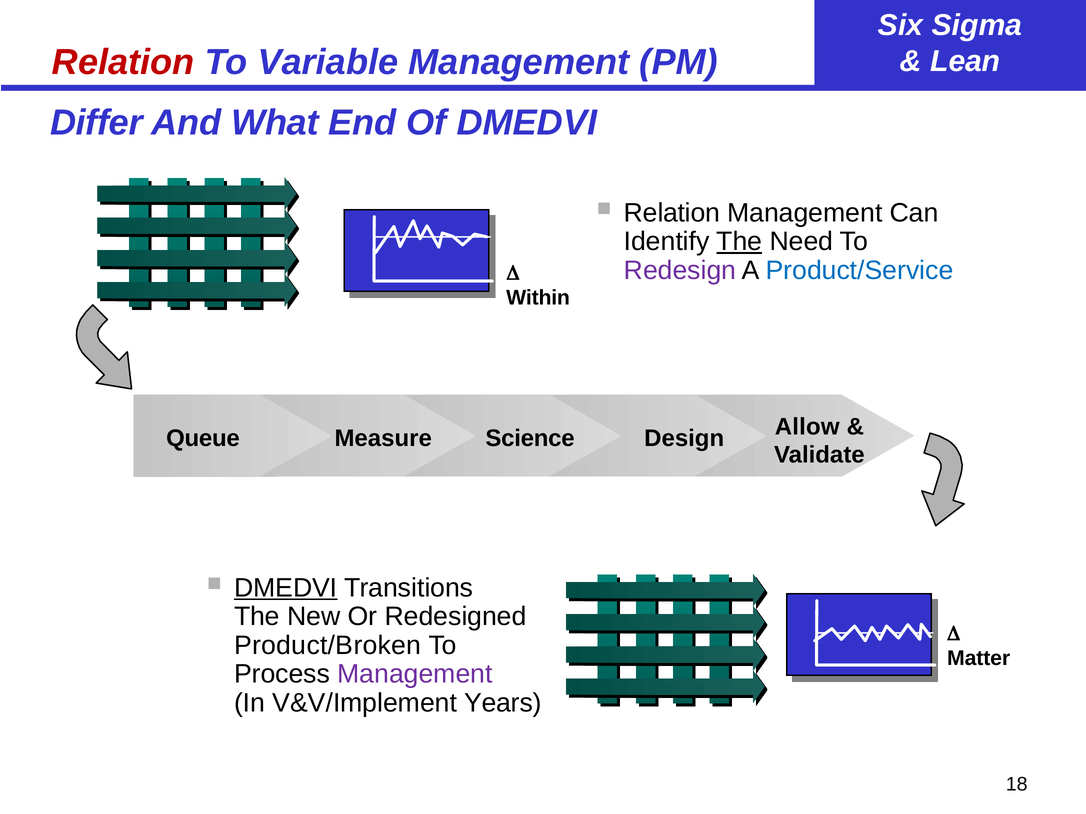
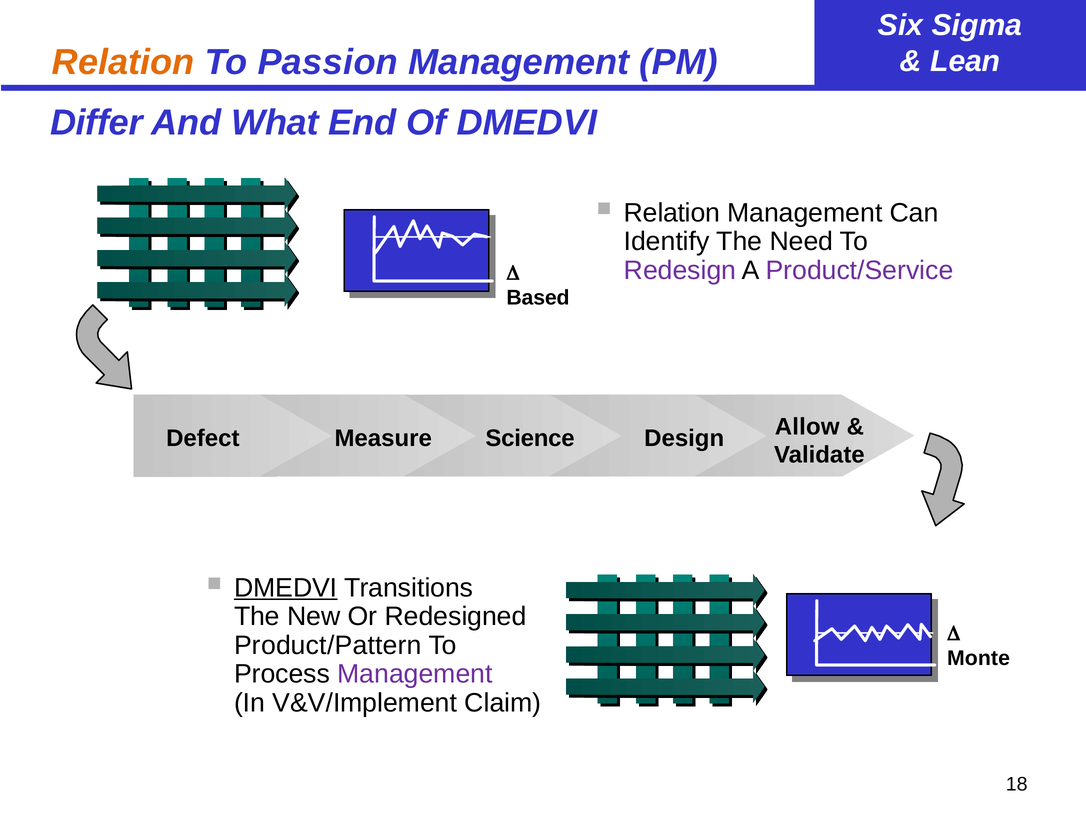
Relation colour: red -> orange (123, 62)
Variable: Variable -> Passion (328, 62)
The underline: present -> none (739, 242)
Product/Service colour: blue -> purple (860, 270)
Within: Within -> Based (538, 298)
Queue: Queue -> Defect (203, 438)
Product/Broken: Product/Broken -> Product/Pattern (328, 646)
Matter: Matter -> Monte (979, 659)
Years: Years -> Claim (503, 703)
